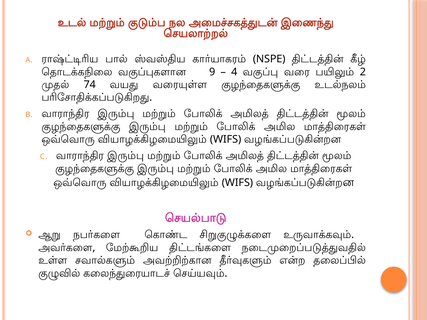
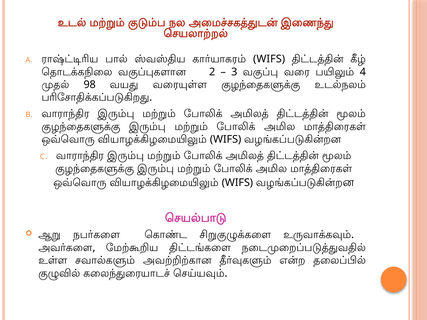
NSPE: NSPE -> WIFS (269, 59)
9: 9 -> 2 (212, 72)
4: 4 -> 3 (234, 72)
2: 2 -> 4 (363, 72)
74: 74 -> 98 (90, 85)
